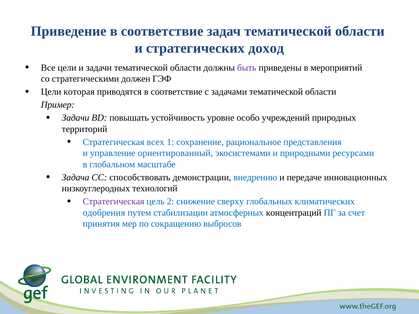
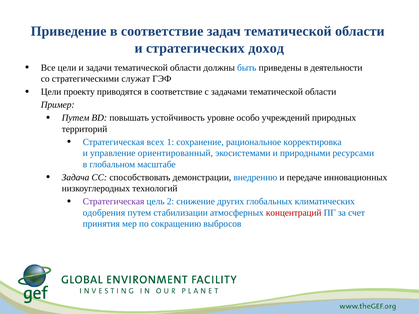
быть colour: purple -> blue (247, 68)
мероприятий: мероприятий -> деятельности (336, 68)
должен: должен -> служат (136, 79)
которая: которая -> проекту (79, 92)
Задачи: Задачи -> Путем (76, 118)
представления: представления -> корректировка (313, 142)
сверху: сверху -> других (231, 202)
концентраций colour: black -> red (294, 213)
